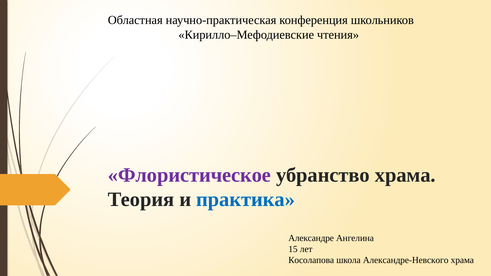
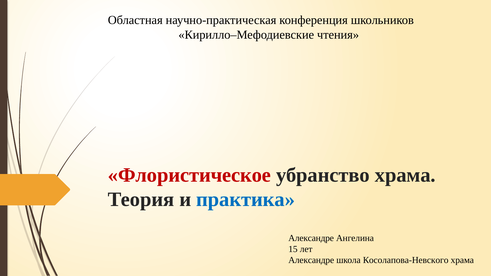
Флористическое colour: purple -> red (189, 175)
Косолапова: Косолапова -> Александре (311, 260)
Александре-Невского: Александре-Невского -> Косолапова-Невского (406, 260)
